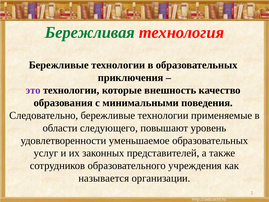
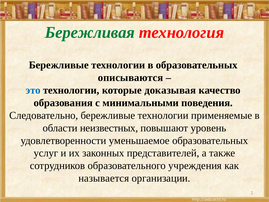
приключения: приключения -> описываются (131, 78)
это colour: purple -> blue (33, 90)
внешность: внешность -> доказывая (170, 90)
следующего: следующего -> неизвестных (109, 128)
